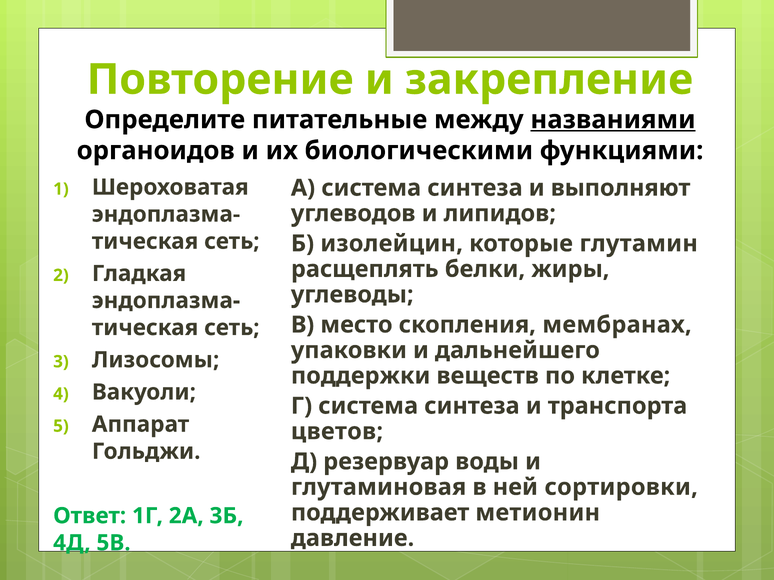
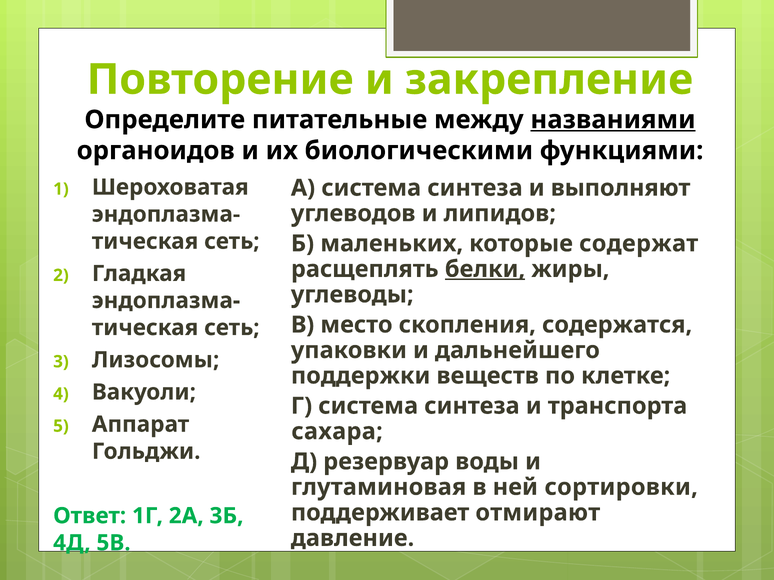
изолейцин: изолейцин -> маленьких (392, 244)
глутамин: глутамин -> содержат (639, 244)
белки underline: none -> present (485, 269)
мембранах: мембранах -> содержатся (617, 325)
цветов: цветов -> сахара (337, 432)
метионин: метионин -> отмирают (538, 513)
